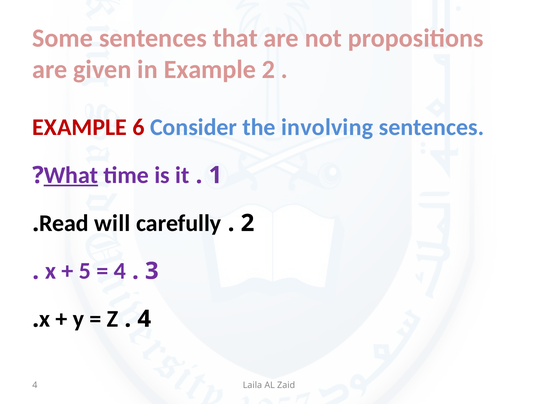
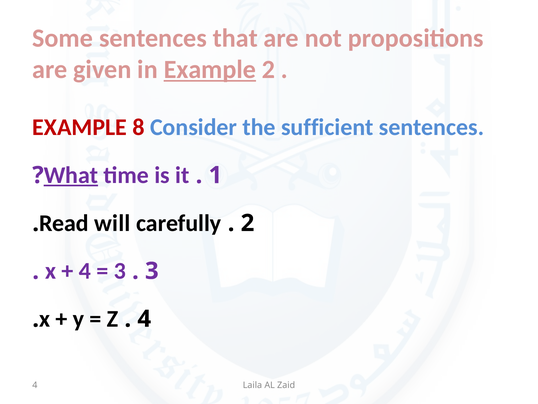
Example underline: none -> present (210, 70)
6: 6 -> 8 (138, 127)
involving: involving -> sufficient (327, 127)
5: 5 -> 4 (85, 271)
4: 4 -> 3 (120, 271)
